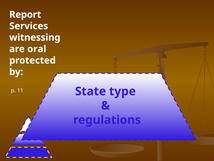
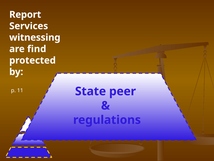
oral: oral -> find (37, 49)
type: type -> peer (123, 91)
